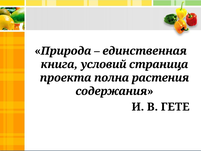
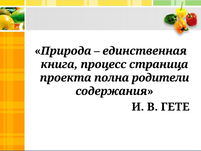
условий: условий -> процесс (103, 64)
растения: растения -> родители (161, 78)
